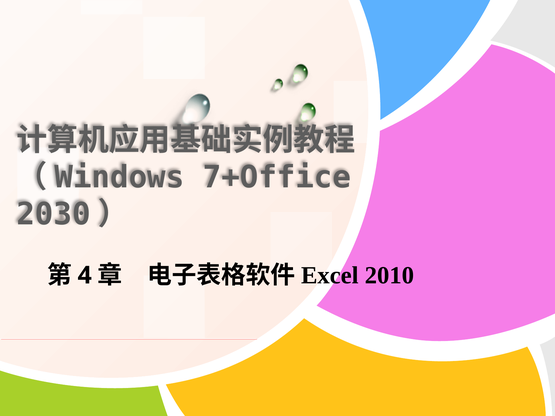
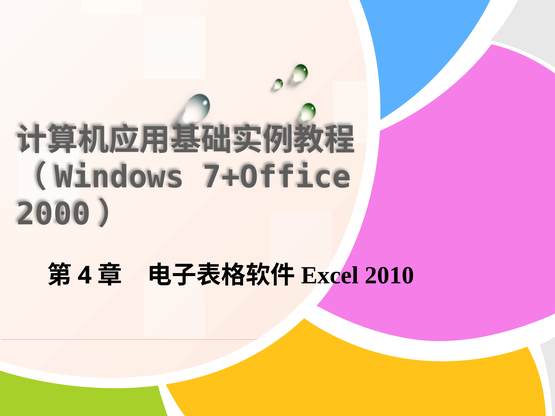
2030: 2030 -> 2000 (54, 214)
